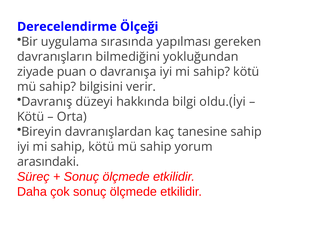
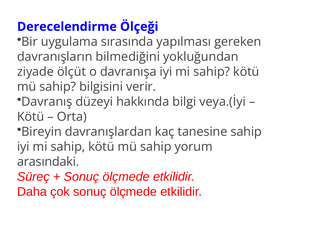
puan: puan -> ölçüt (72, 72)
oldu.(İyi: oldu.(İyi -> veya.(İyi (223, 102)
